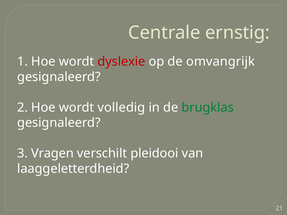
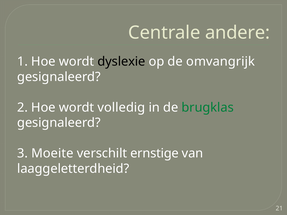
ernstig: ernstig -> andere (238, 33)
dyslexie colour: red -> black (121, 62)
Vragen: Vragen -> Moeite (52, 154)
pleidooi: pleidooi -> ernstige (155, 154)
